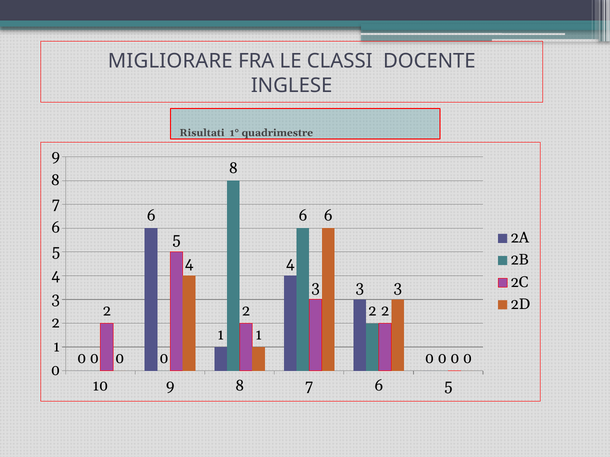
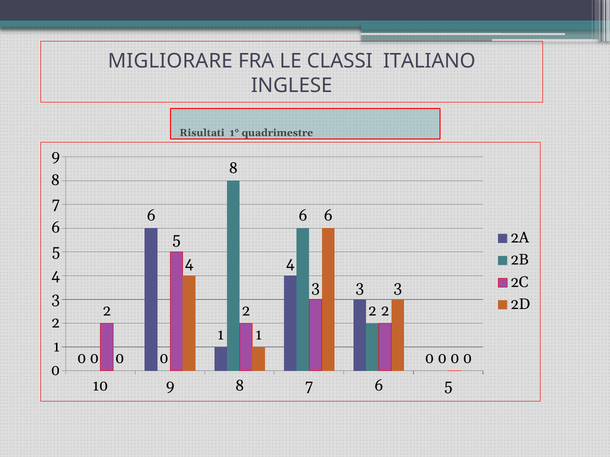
DOCENTE: DOCENTE -> ITALIANO (429, 61)
